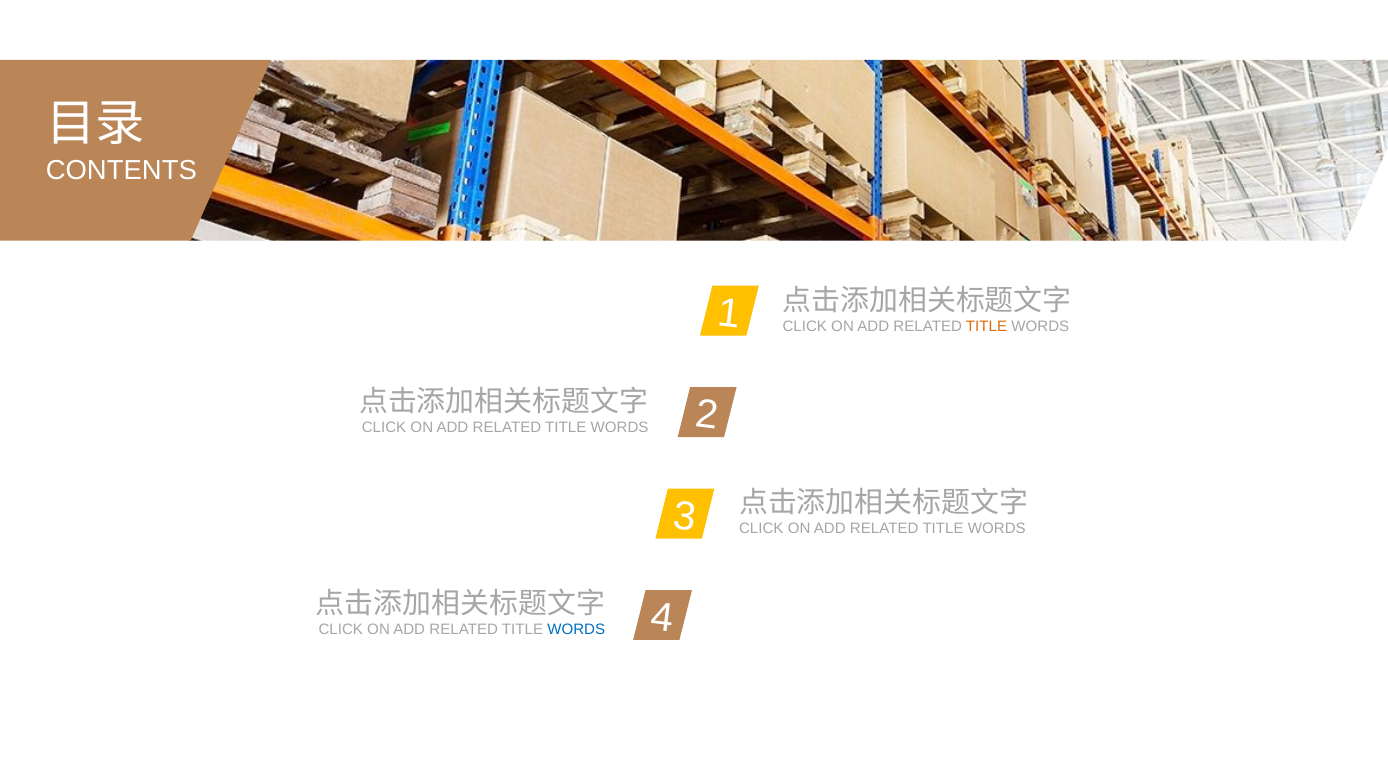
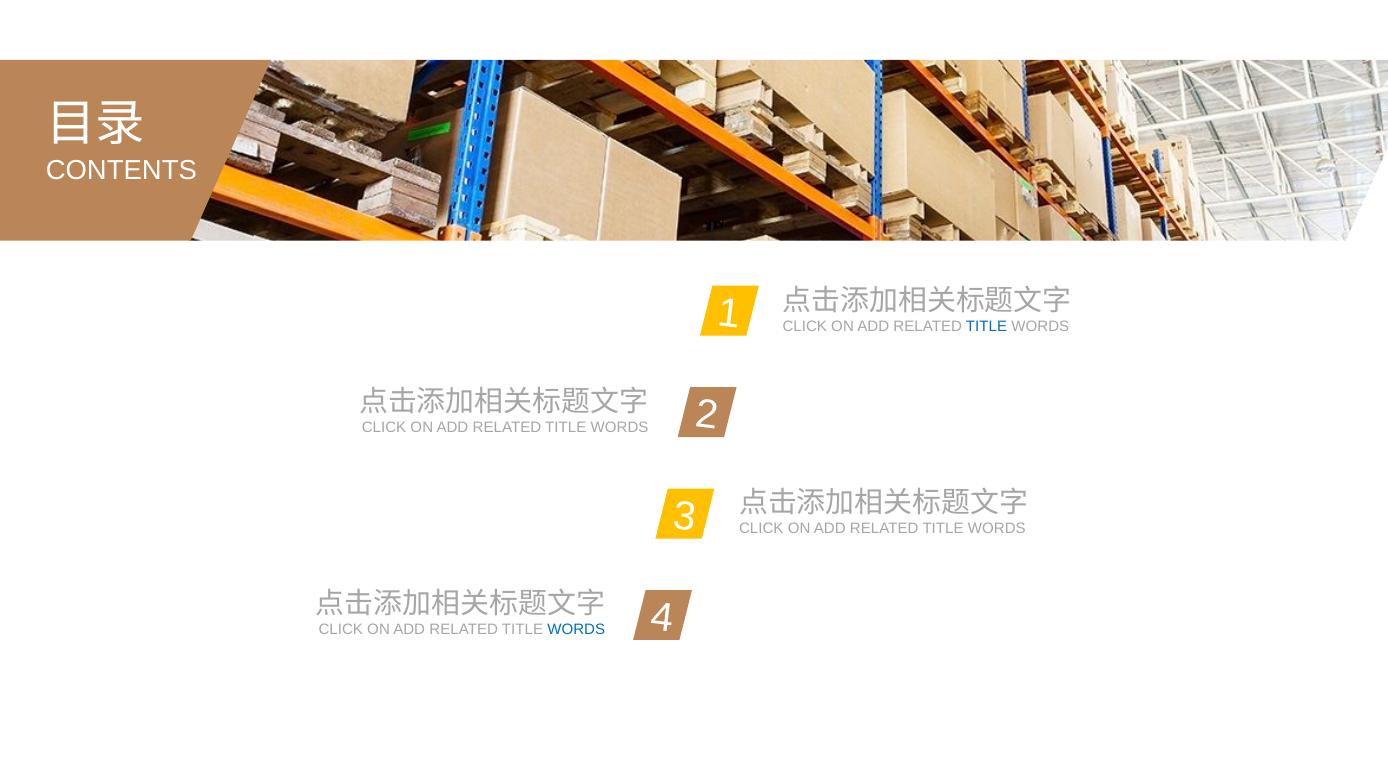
TITLE colour: orange -> blue (987, 326)
